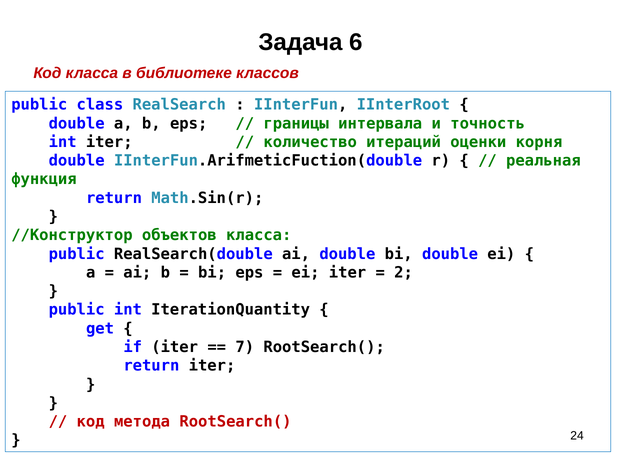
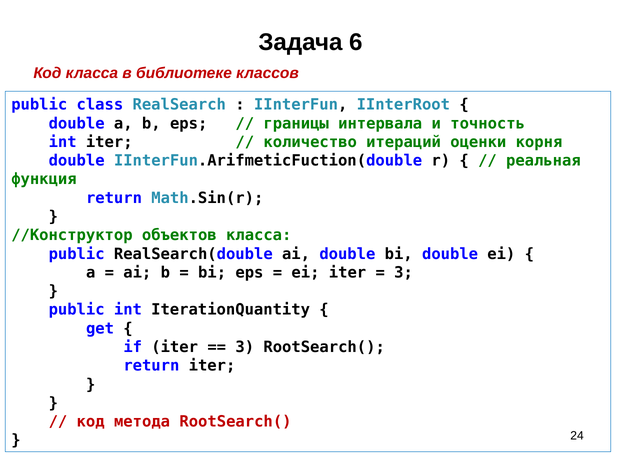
2: 2 -> 3 (404, 272)
7: 7 -> 3 (245, 347)
